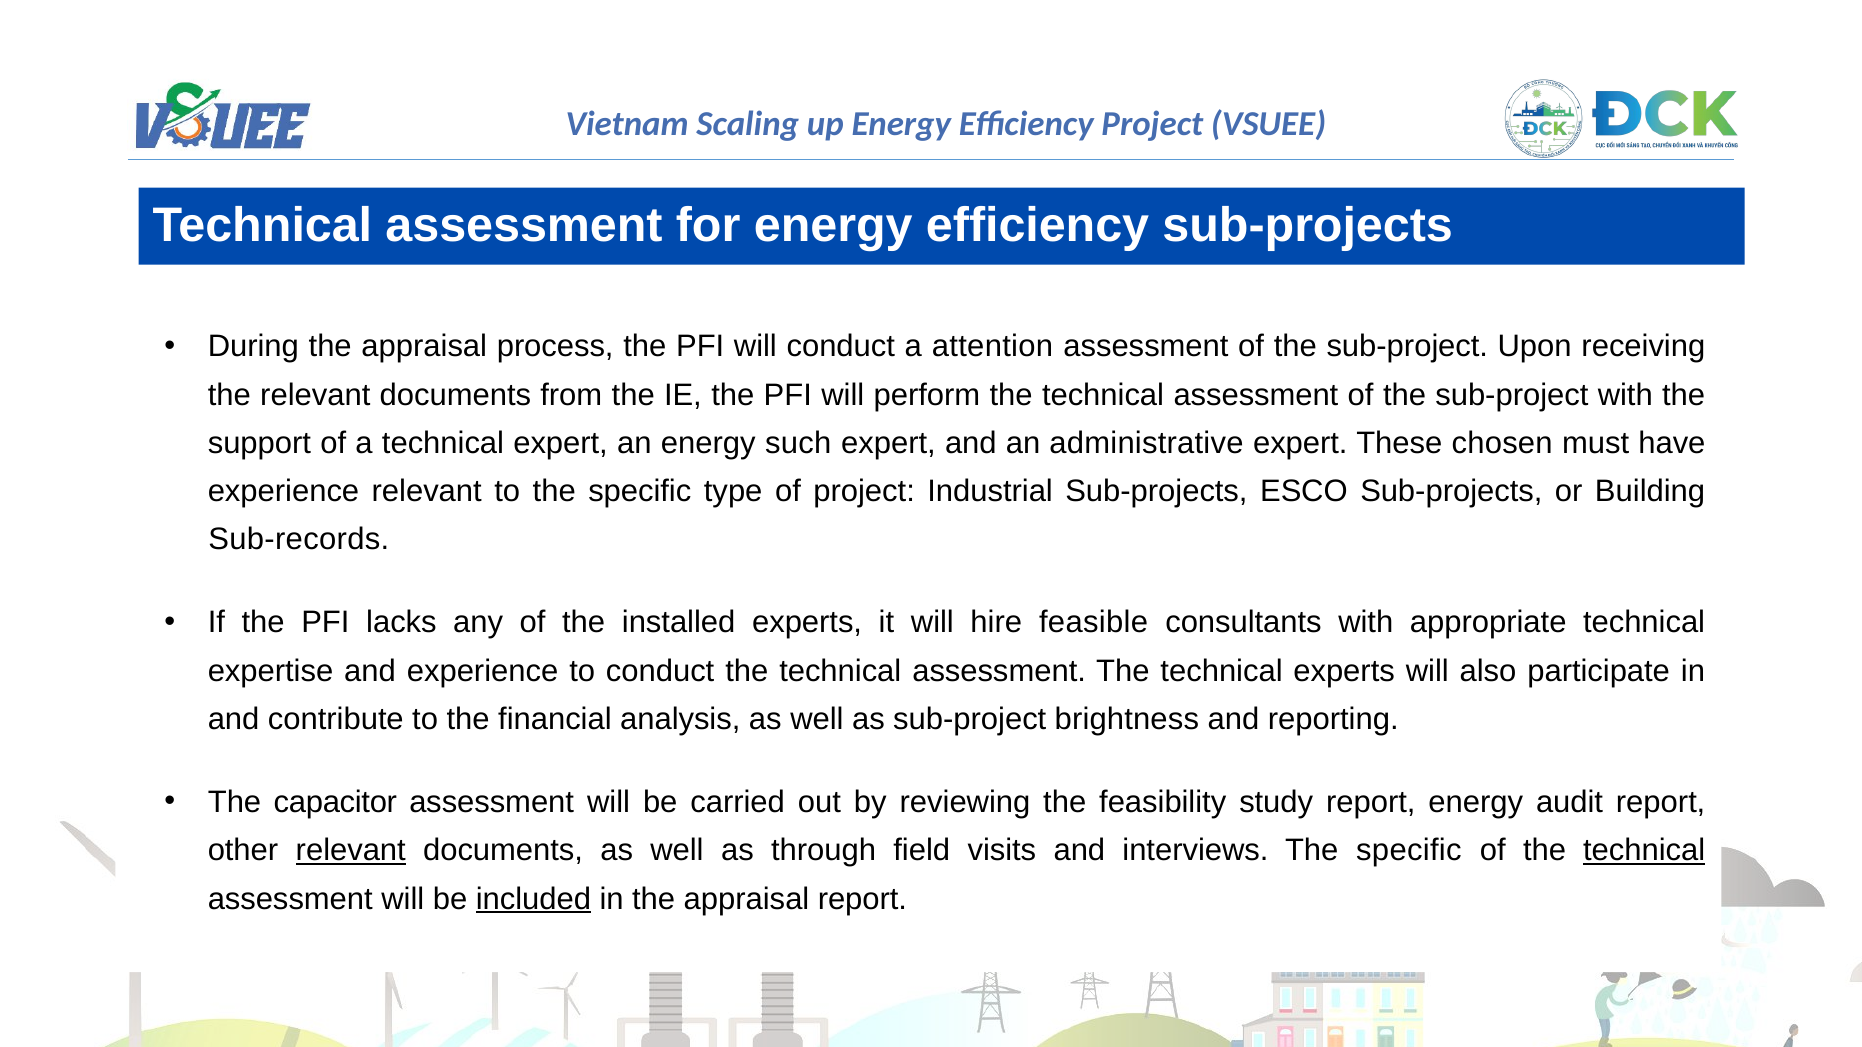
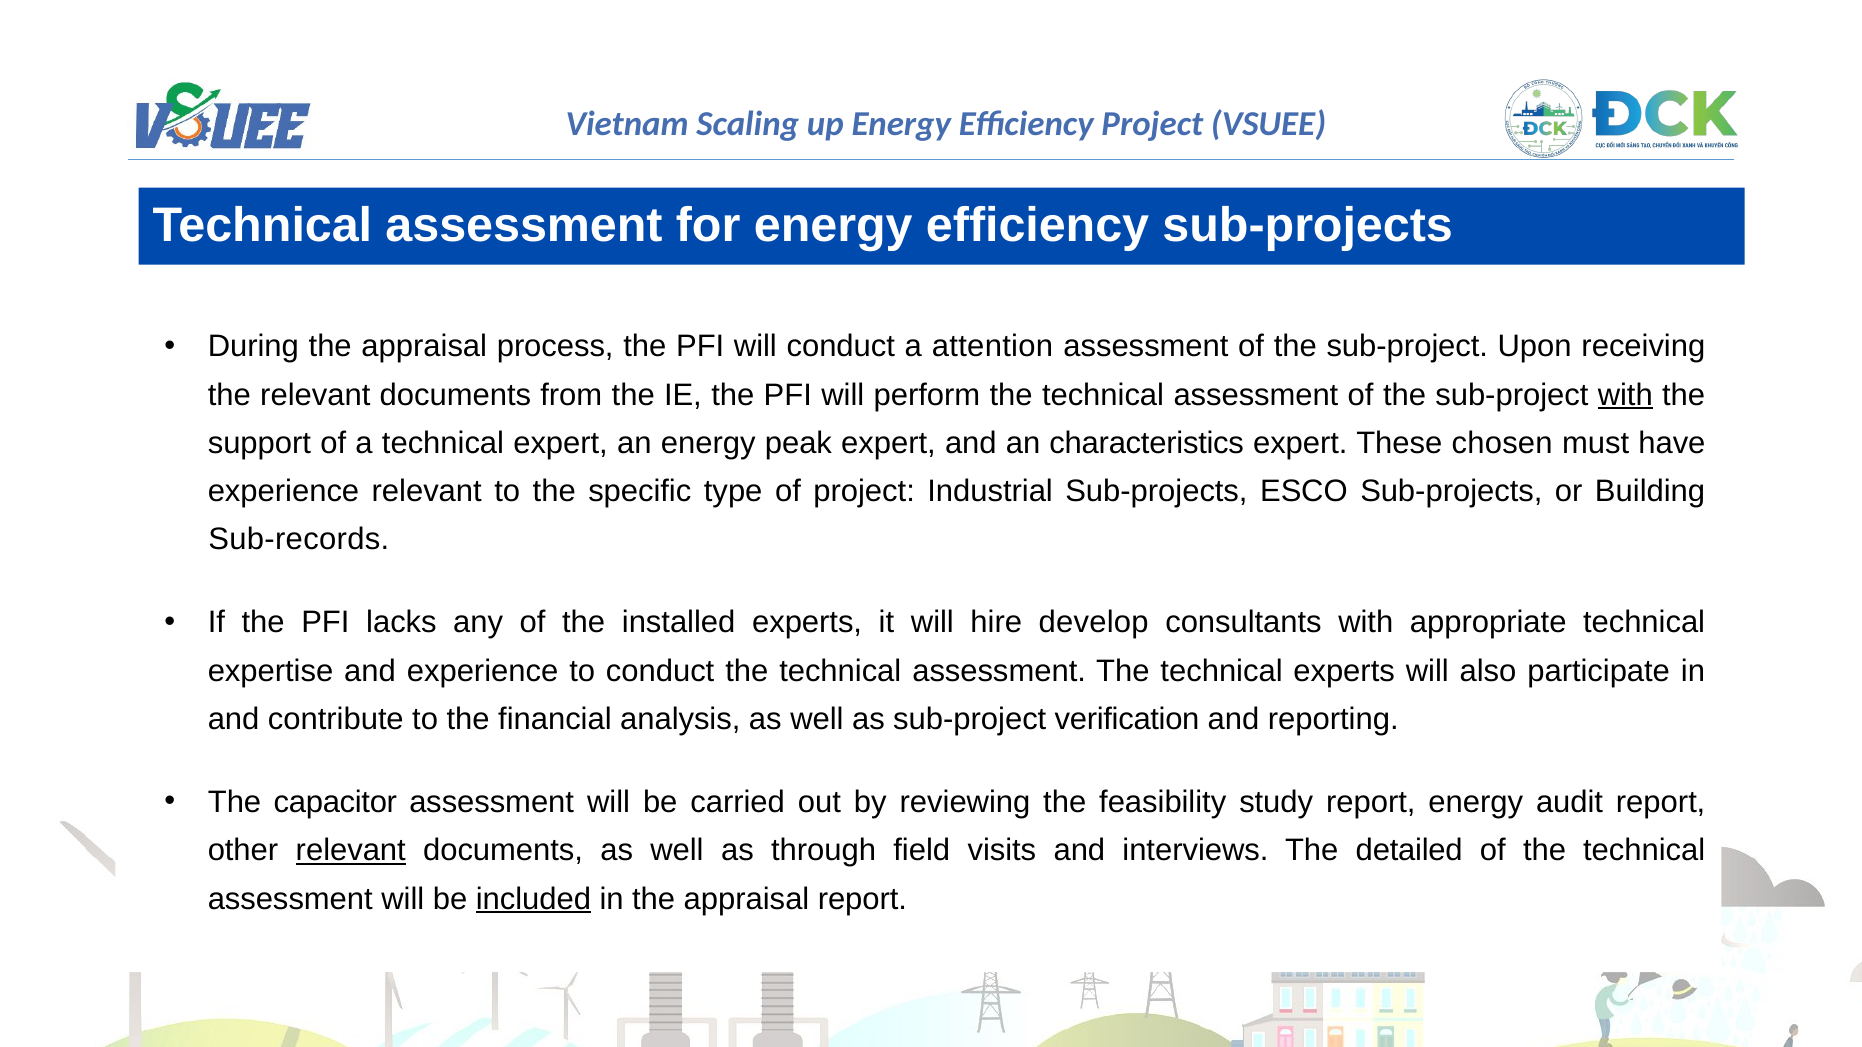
with underline: none -> present (1625, 395)
such: such -> peak (798, 443)
administrative: administrative -> characteristics (1147, 443)
feasible: feasible -> develop (1094, 623)
brightness: brightness -> verification (1127, 720)
interviews The specific: specific -> detailed (1409, 851)
technical underline: present -> none (1644, 851)
